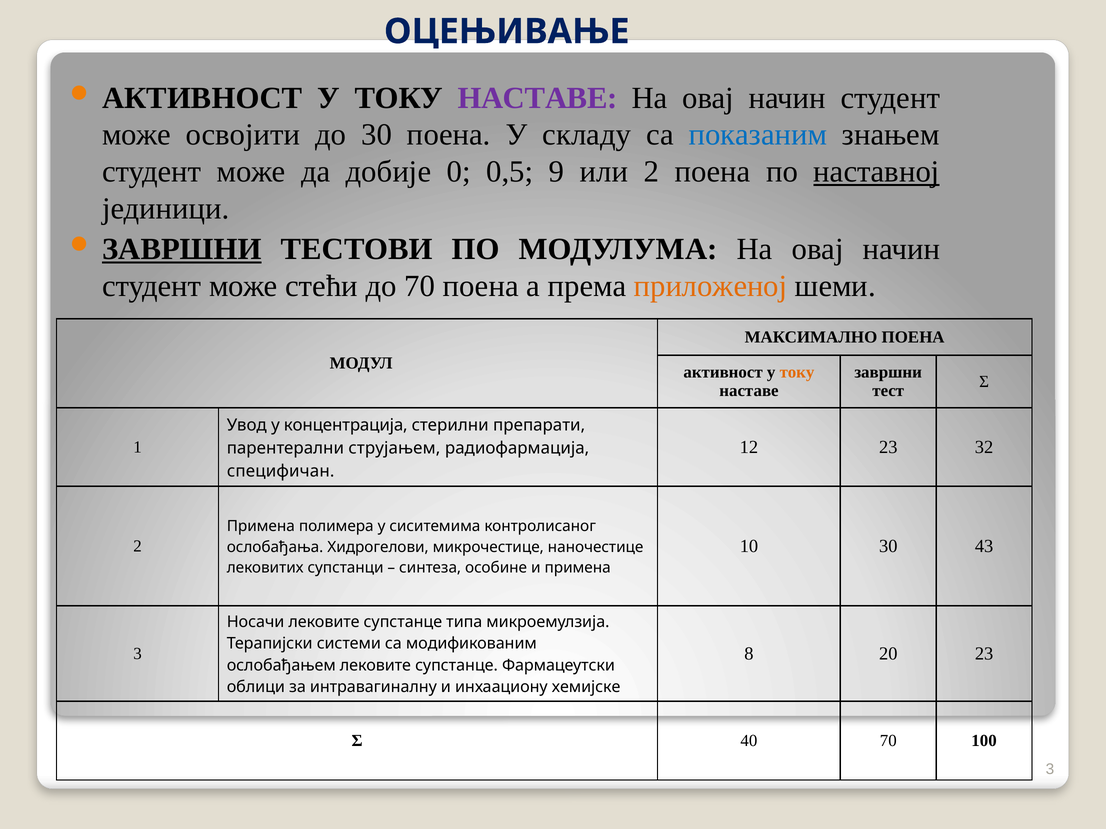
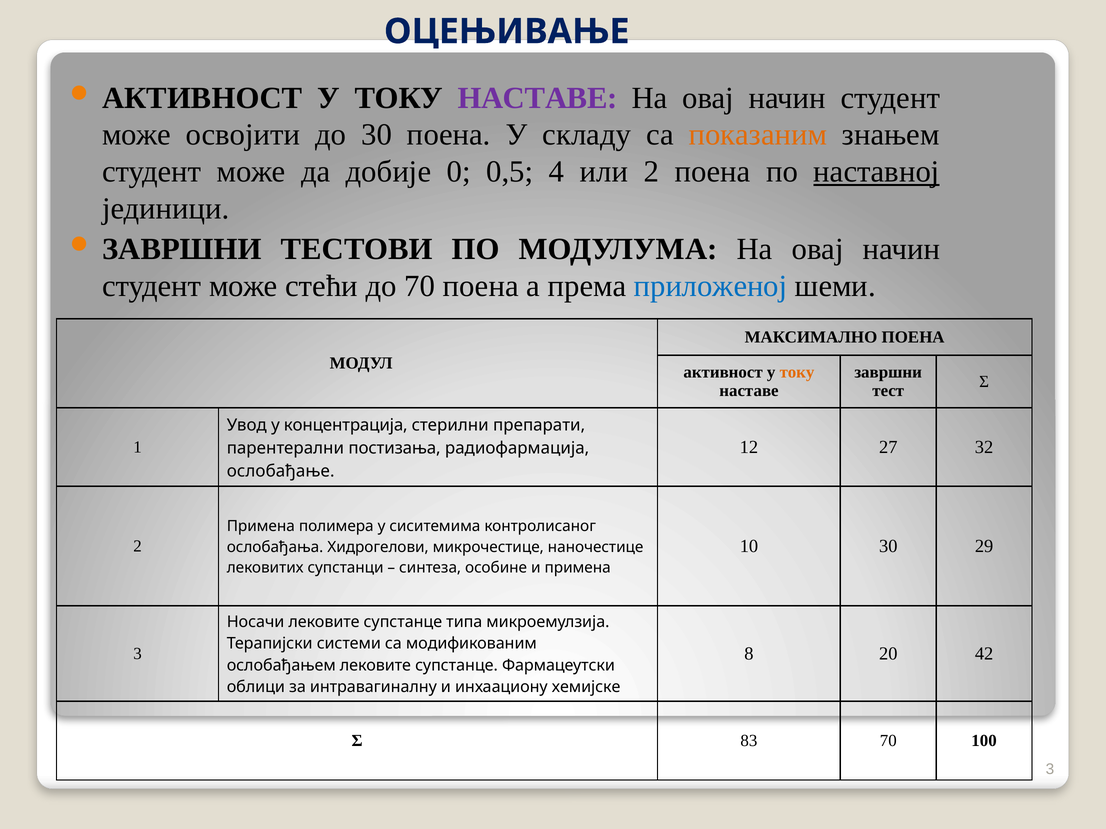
показаним colour: blue -> orange (758, 135)
9: 9 -> 4 (556, 172)
ЗАВРШНИ underline: present -> none (182, 249)
приложеној colour: orange -> blue (711, 286)
12 23: 23 -> 27 (888, 447)
струјањем: струјањем -> постизања (395, 448)
специфичан: специфичан -> ослобађање (281, 471)
43: 43 -> 29 (984, 546)
20 23: 23 -> 42 (984, 654)
40: 40 -> 83 (749, 741)
